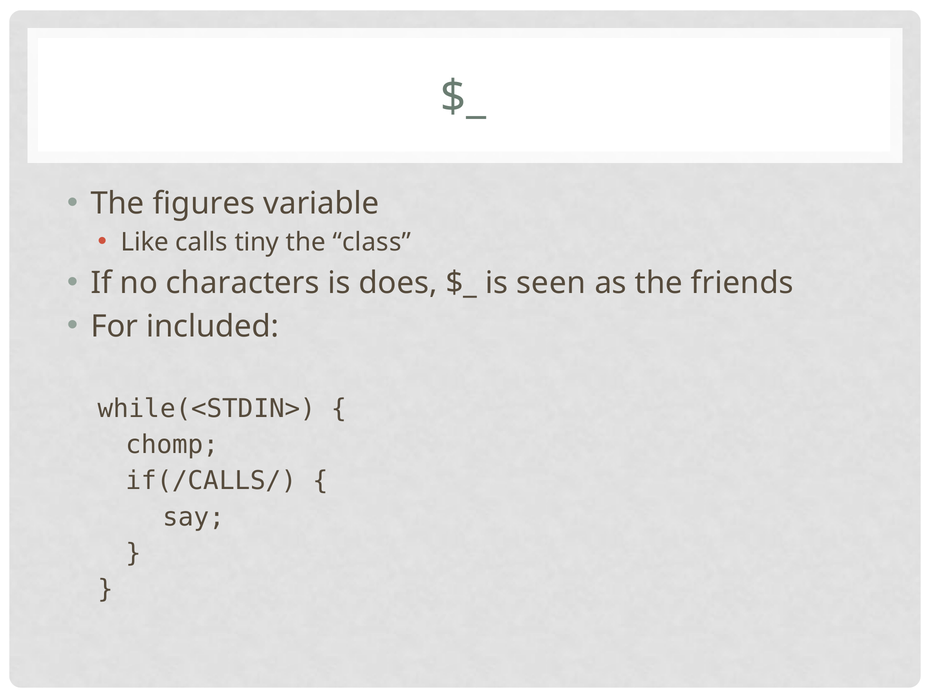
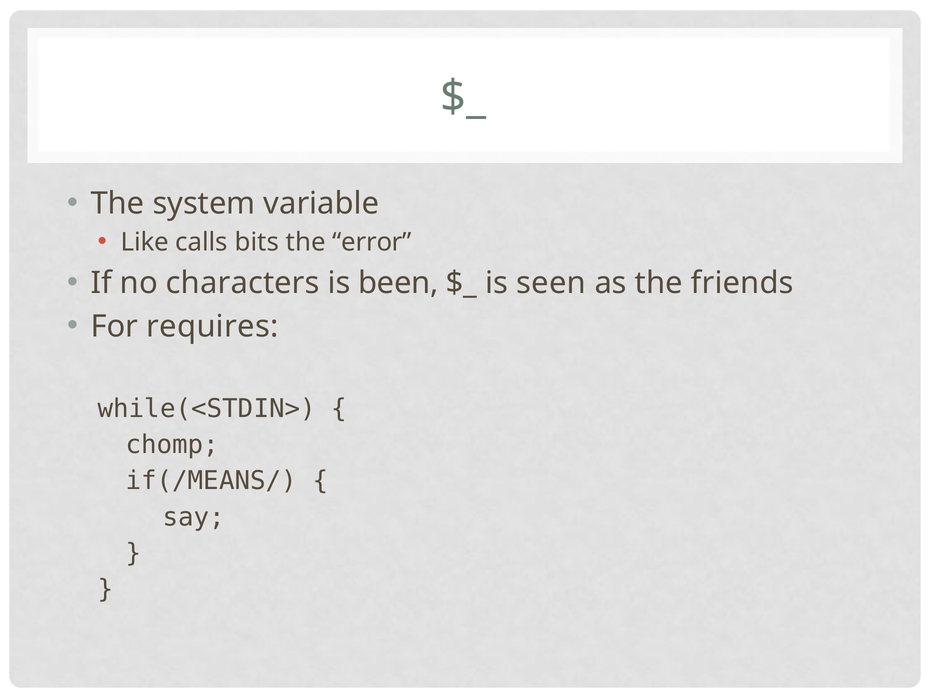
figures: figures -> system (204, 204)
tiny: tiny -> bits (257, 243)
class: class -> error (372, 243)
does: does -> been (398, 283)
included: included -> requires (212, 327)
if(/CALLS/: if(/CALLS/ -> if(/MEANS/ (211, 481)
